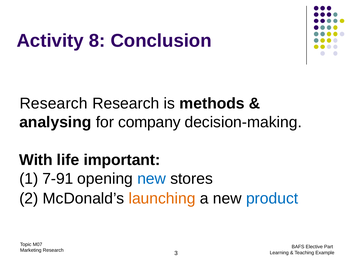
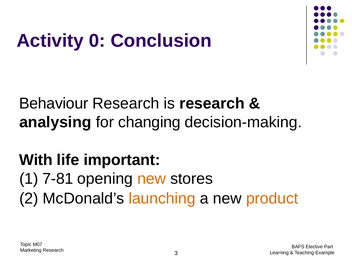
8: 8 -> 0 (97, 41)
Research: Research -> Behaviour (54, 104)
is methods: methods -> research (212, 104)
company: company -> changing (149, 122)
7-91: 7-91 -> 7-81 (58, 179)
new colour: blue -> orange (152, 179)
product colour: blue -> orange (272, 198)
